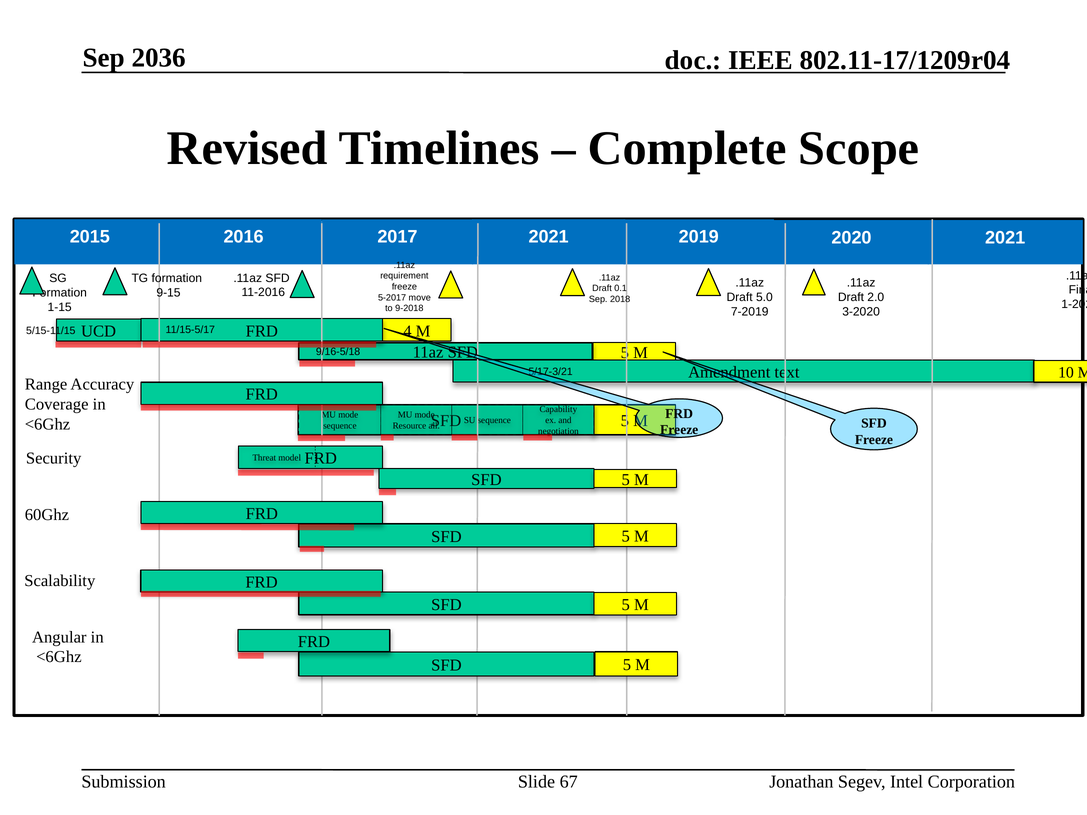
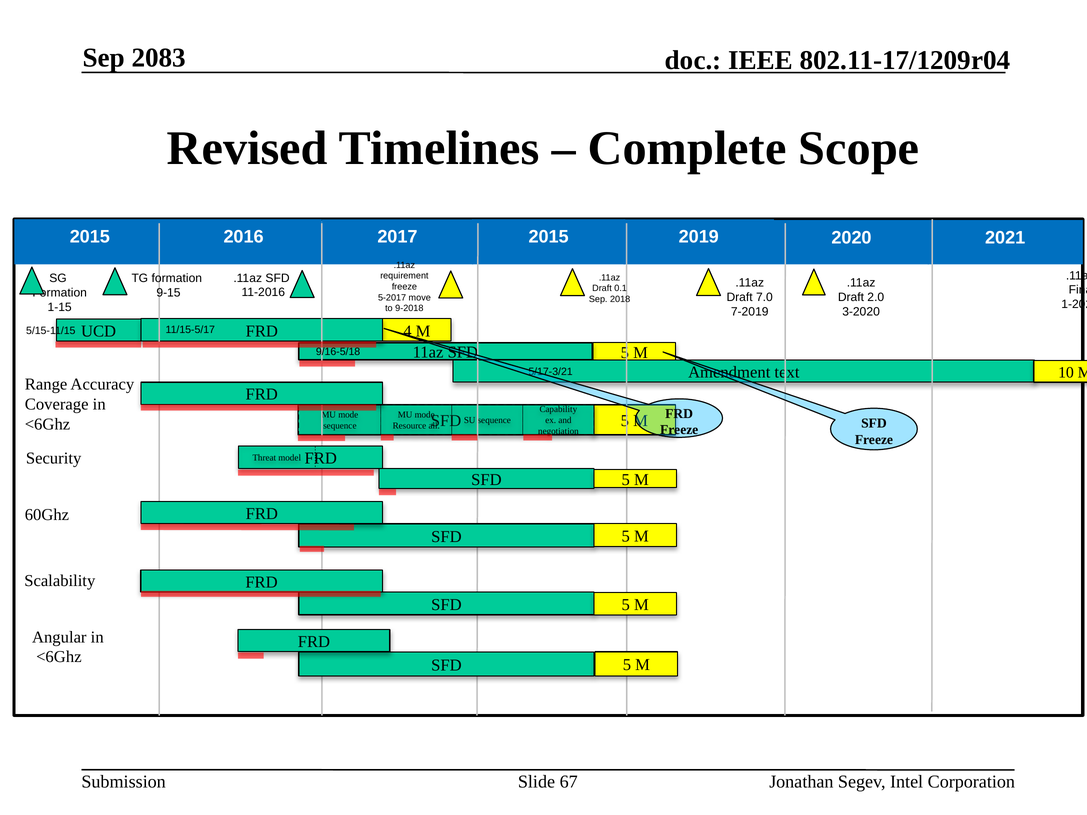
2036: 2036 -> 2083 (159, 58)
2015 2021: 2021 -> 2015 (549, 237)
5.0: 5.0 -> 7.0 (764, 297)
